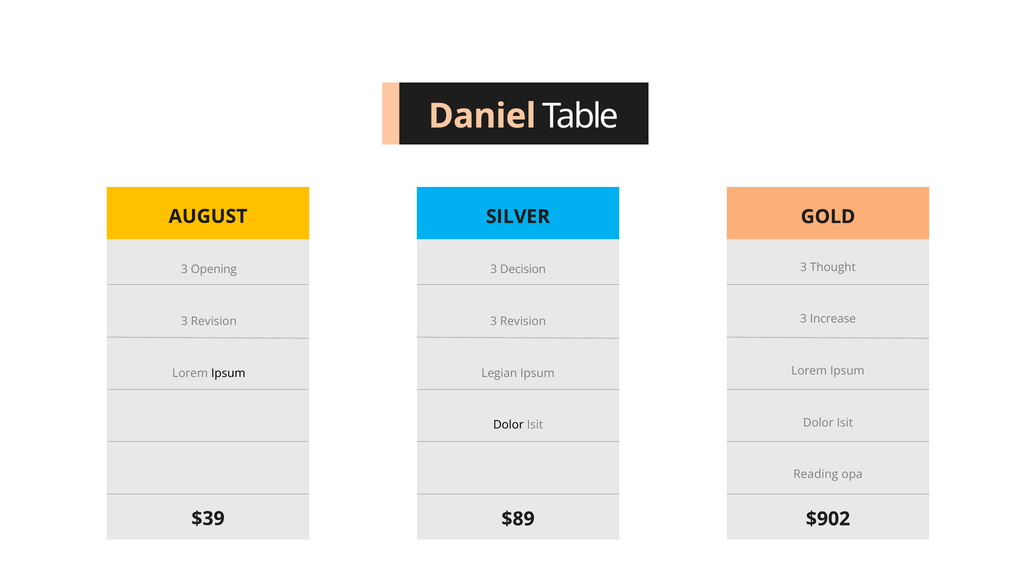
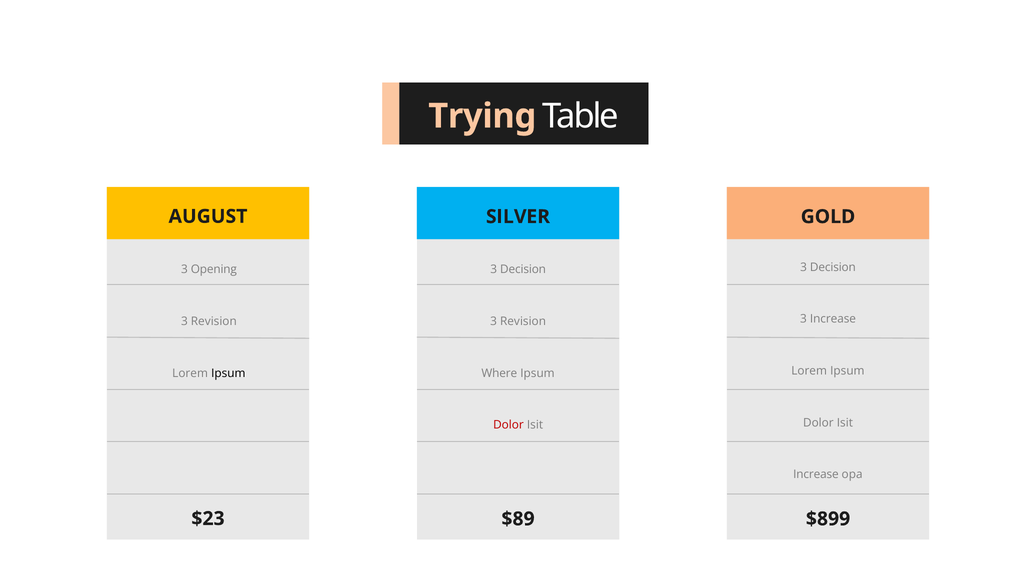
Daniel: Daniel -> Trying (482, 116)
Thought: Thought -> Decision (833, 267)
Legian: Legian -> Where (499, 373)
Dolor colour: black -> red (508, 425)
Reading: Reading -> Increase (816, 474)
$39: $39 -> $23 (208, 518)
$902: $902 -> $899 (828, 519)
